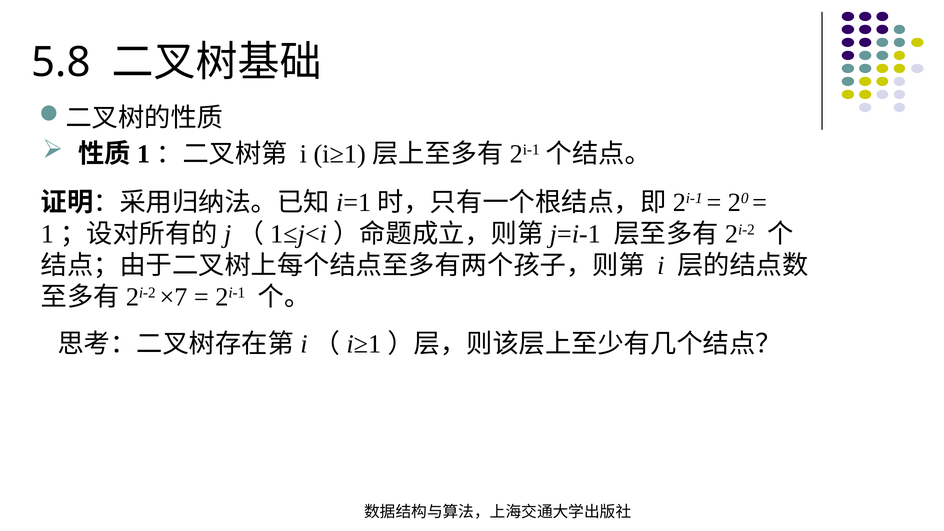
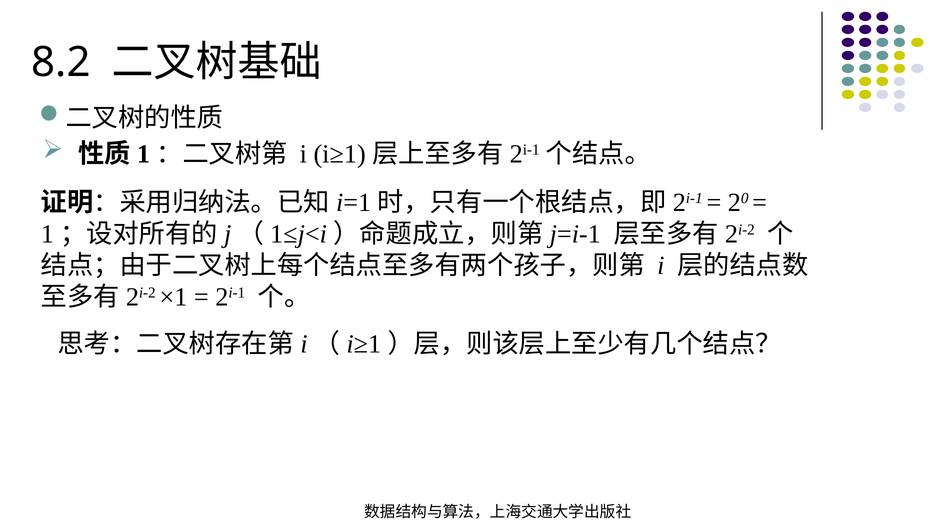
5.8: 5.8 -> 8.2 (61, 62)
×7: ×7 -> ×1 (173, 297)
